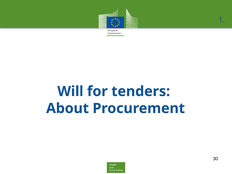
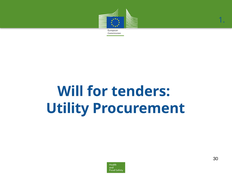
About: About -> Utility (68, 108)
